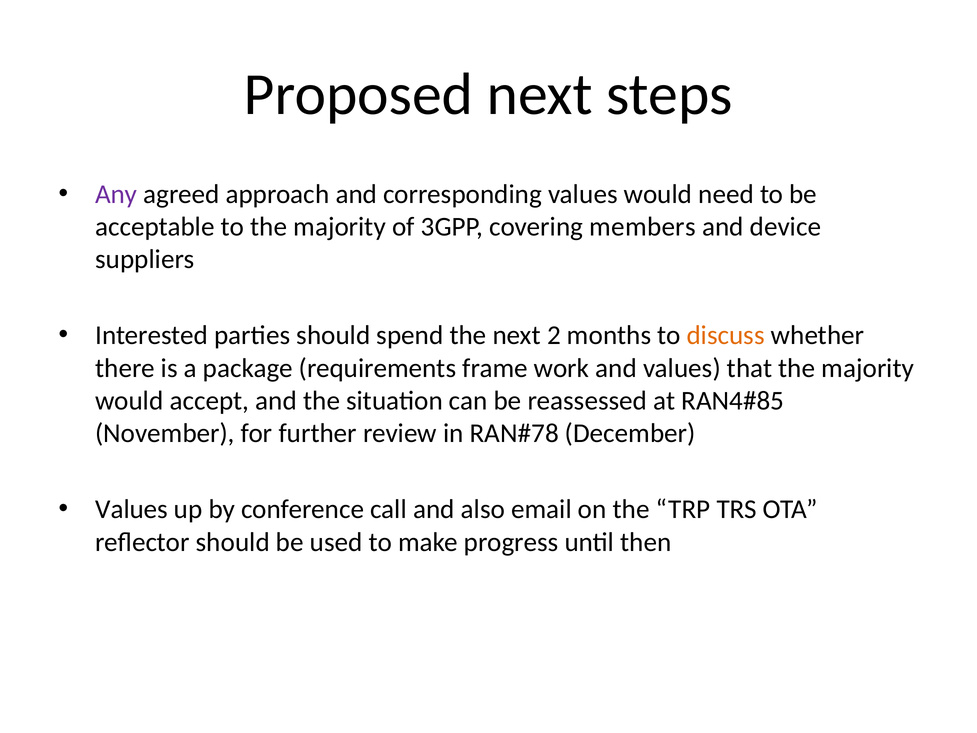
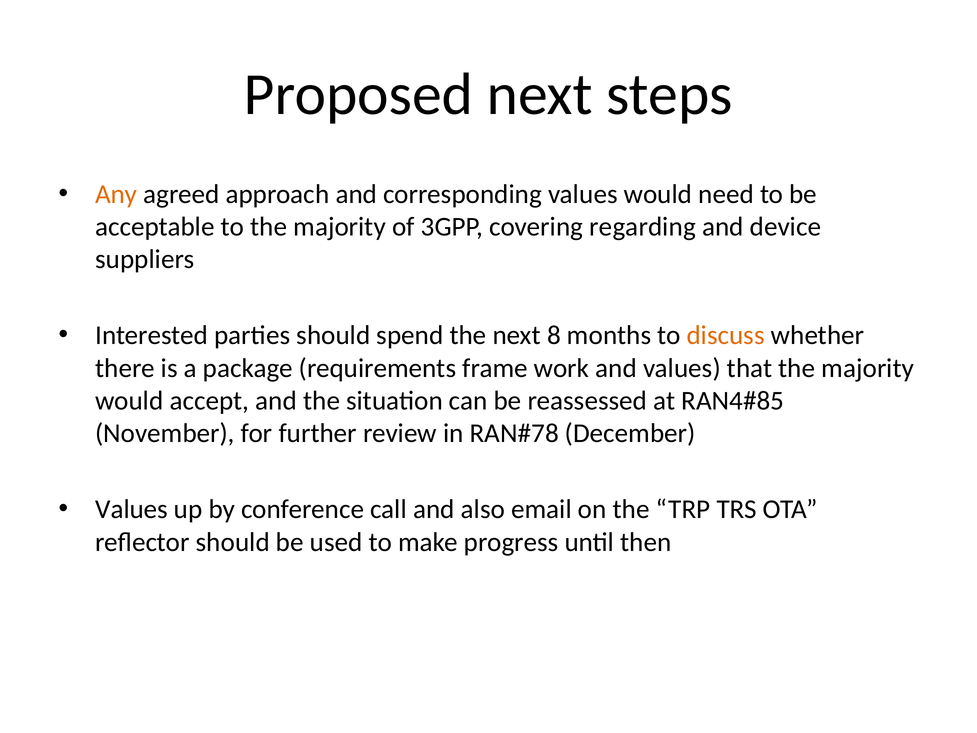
Any colour: purple -> orange (116, 194)
members: members -> regarding (643, 227)
2: 2 -> 8 (554, 335)
